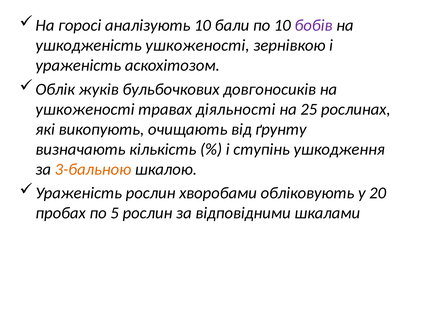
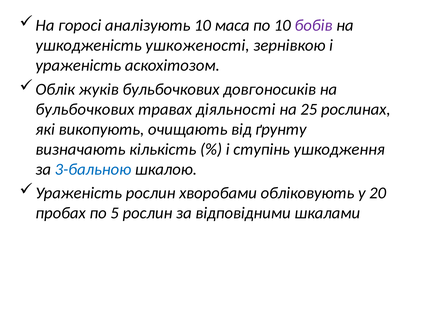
бали: бали -> маса (232, 25)
ушкоженості: ушкоженості -> бульбочкових (85, 109)
3-бальною colour: orange -> blue (93, 169)
